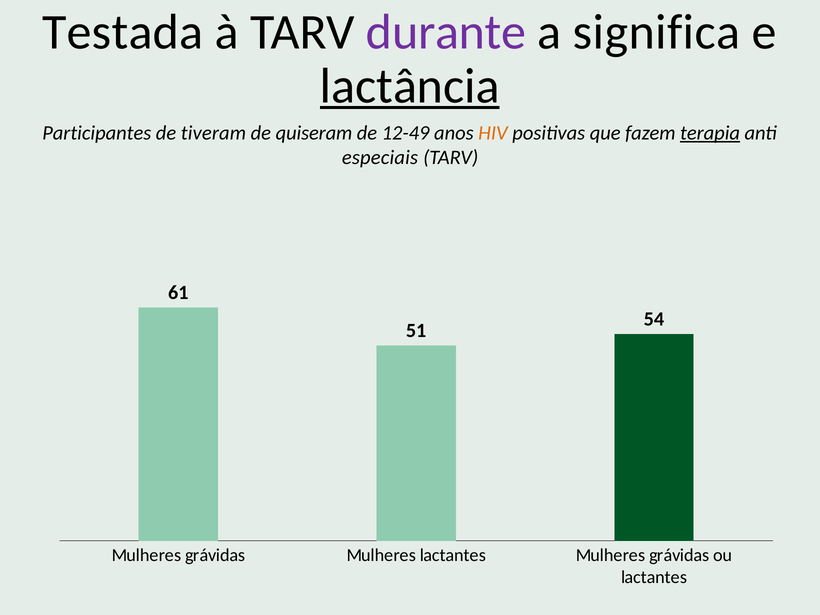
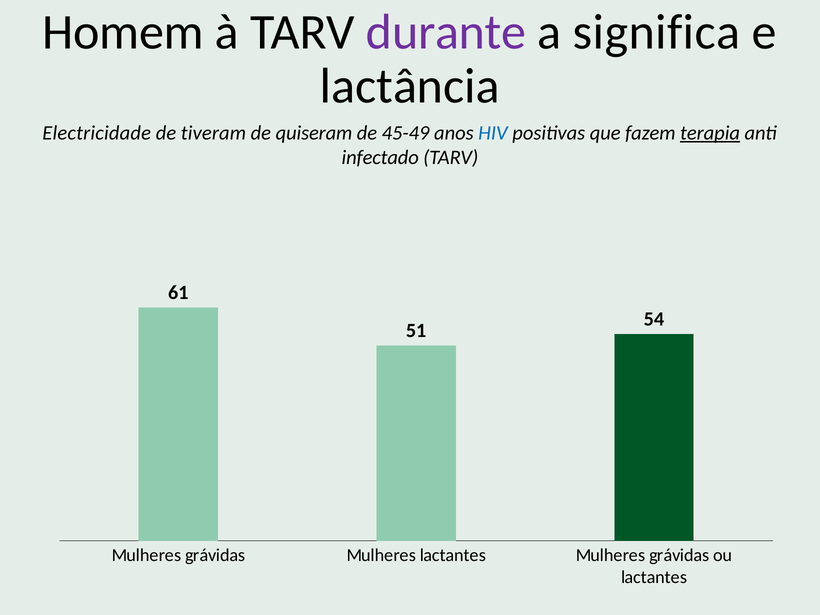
Testada: Testada -> Homem (123, 32)
lactância underline: present -> none (410, 86)
Participantes: Participantes -> Electricidade (97, 133)
12-49: 12-49 -> 45-49 (406, 133)
HIV colour: orange -> blue (493, 133)
especiais: especiais -> infectado (380, 157)
